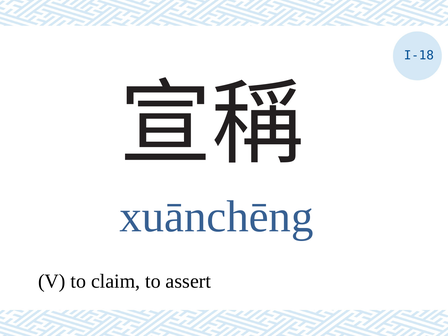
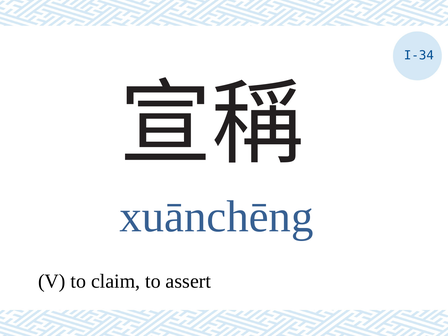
I-18: I-18 -> I-34 (419, 55)
